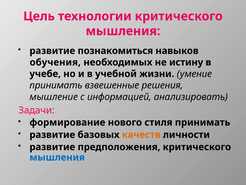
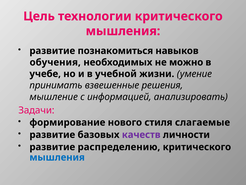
истину: истину -> можно (186, 62)
стиля принимать: принимать -> слагаемые (203, 122)
качеств colour: orange -> purple (141, 134)
предположения: предположения -> распределению (119, 147)
